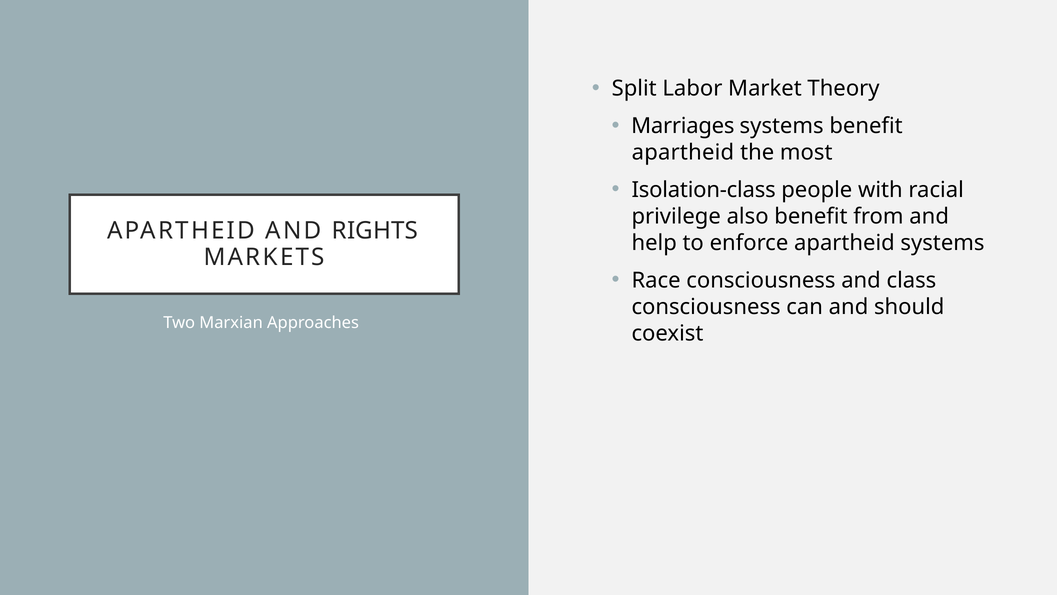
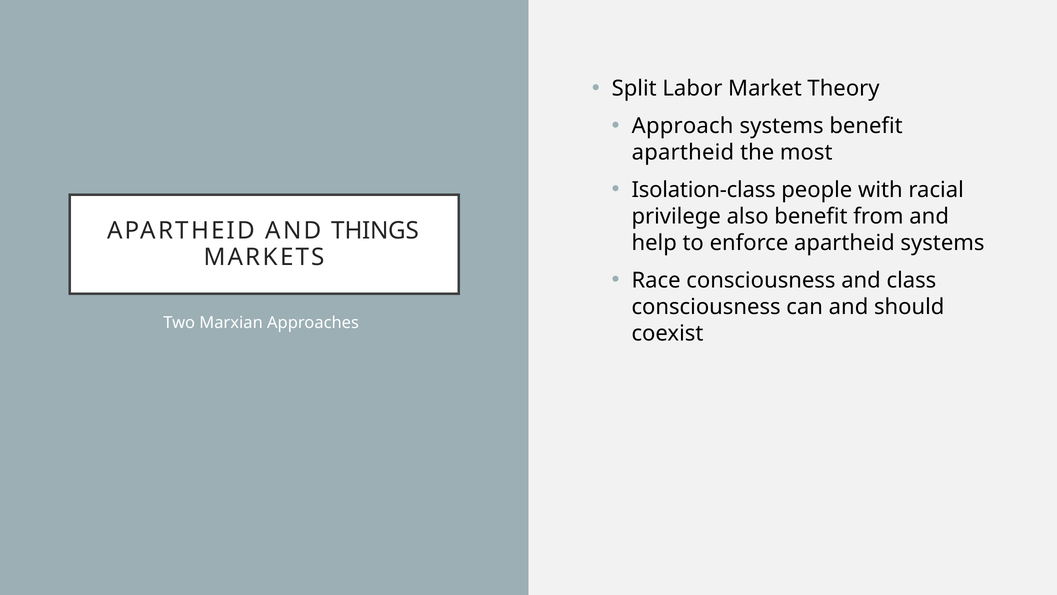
Marriages: Marriages -> Approach (683, 126)
RIGHTS: RIGHTS -> THINGS (375, 231)
